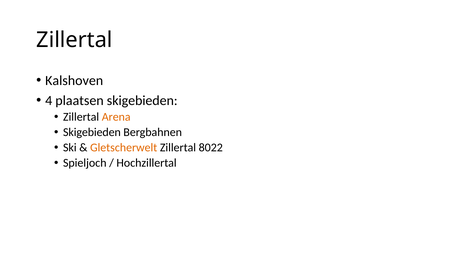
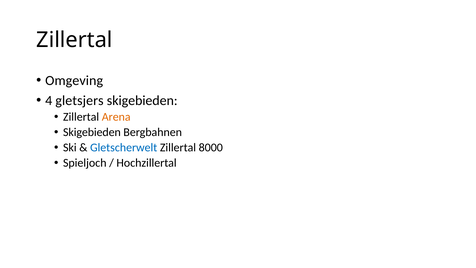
Kalshoven: Kalshoven -> Omgeving (74, 80)
plaatsen: plaatsen -> gletsjers (79, 100)
Gletscherwelt colour: orange -> blue (124, 147)
8022: 8022 -> 8000 (211, 147)
